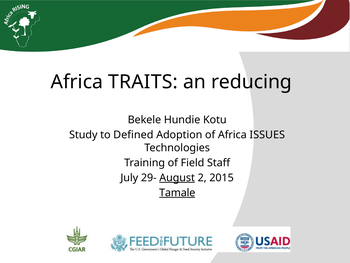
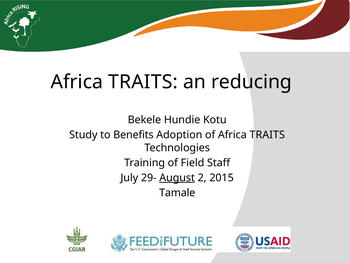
Defined: Defined -> Benefits (133, 135)
of Africa ISSUES: ISSUES -> TRAITS (267, 135)
Tamale underline: present -> none (177, 192)
